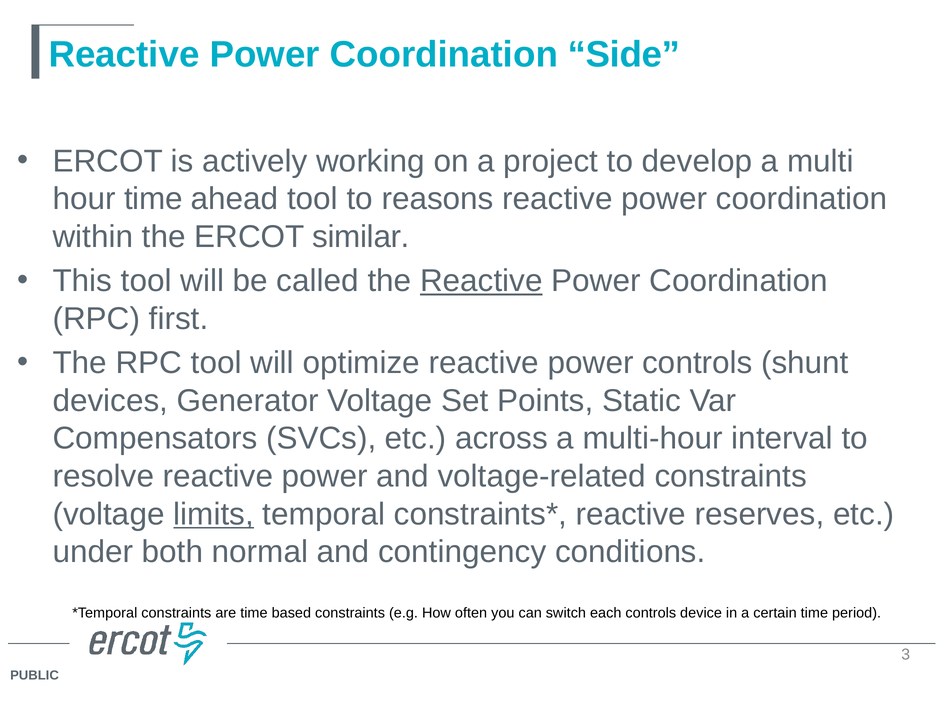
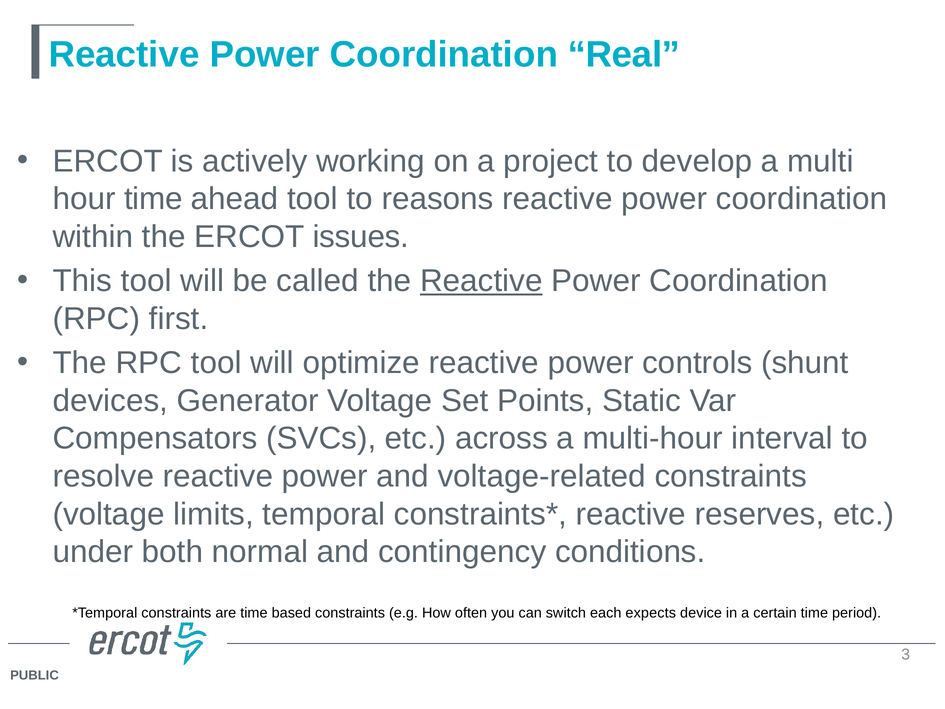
Side: Side -> Real (624, 54)
similar: similar -> issues (361, 237)
limits underline: present -> none (214, 514)
each controls: controls -> expects (651, 613)
